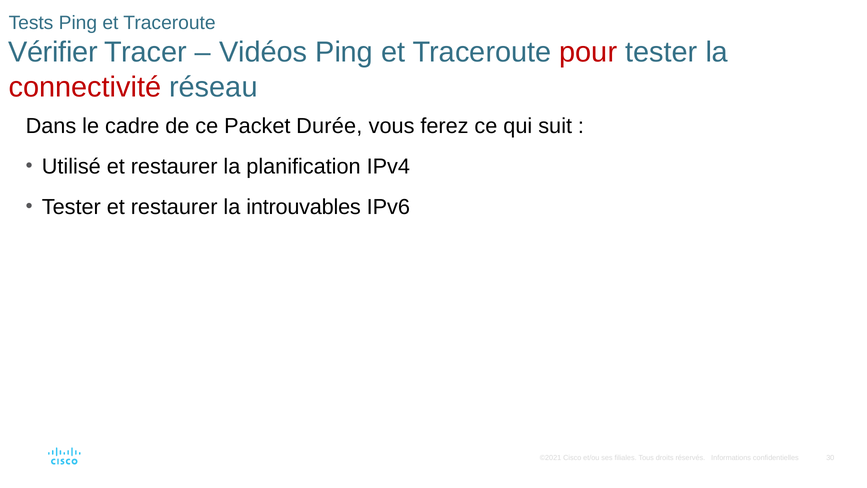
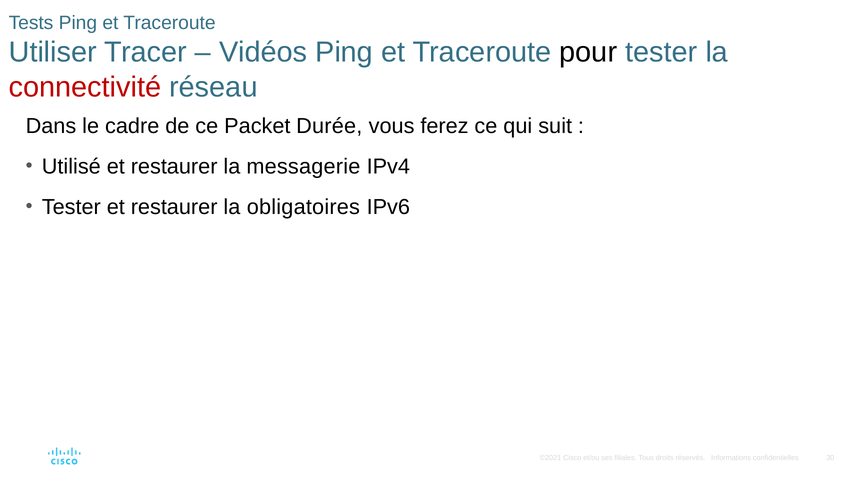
Vérifier: Vérifier -> Utiliser (53, 52)
pour colour: red -> black (588, 52)
planification: planification -> messagerie (303, 166)
introuvables: introuvables -> obligatoires (303, 207)
